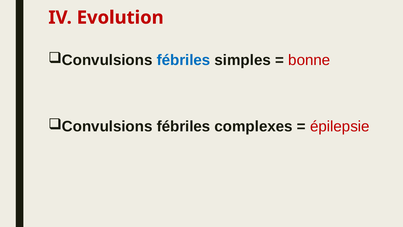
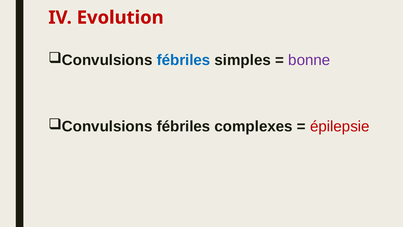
bonne colour: red -> purple (309, 60)
